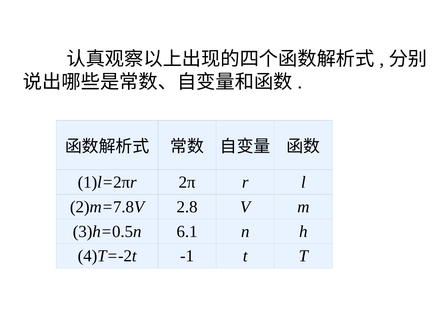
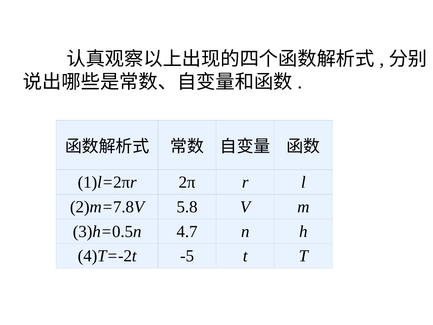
2.8: 2.8 -> 5.8 (187, 207)
6.1: 6.1 -> 4.7 (187, 231)
-1: -1 -> -5 (187, 256)
